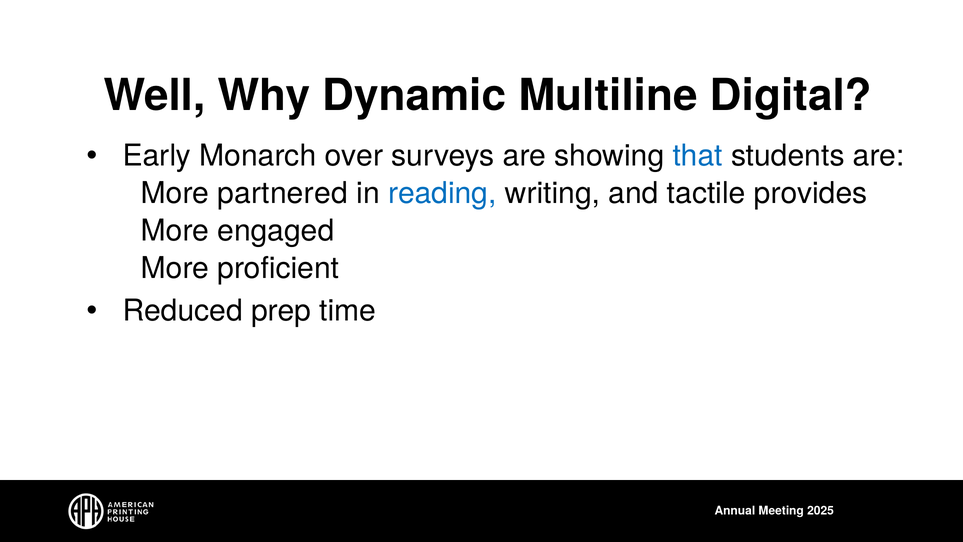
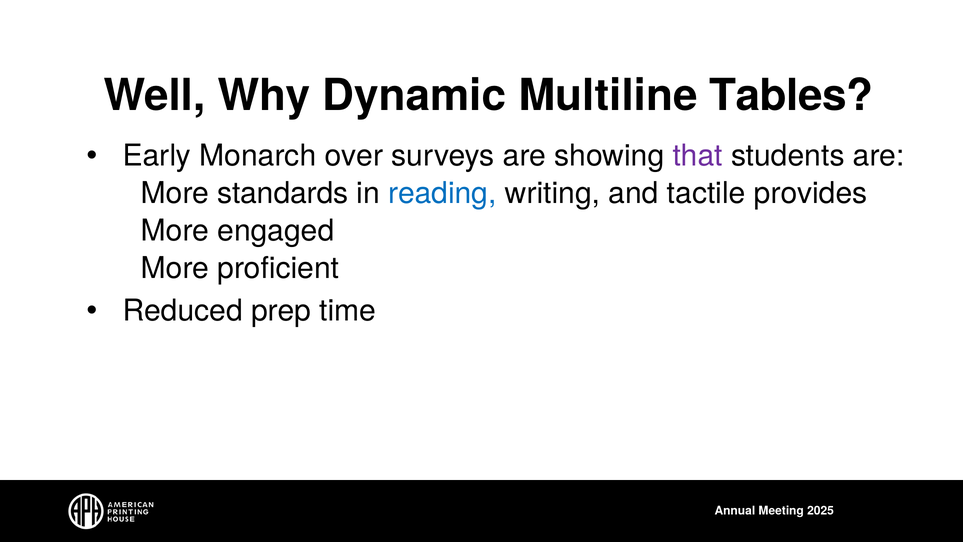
Digital: Digital -> Tables (791, 96)
that colour: blue -> purple (698, 156)
partnered: partnered -> standards (283, 193)
